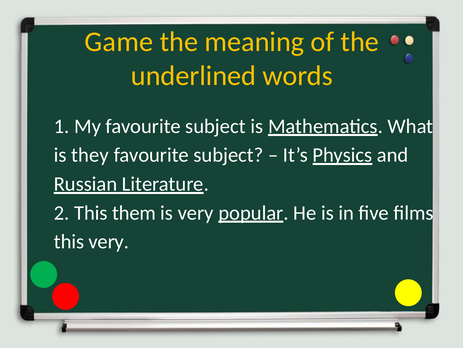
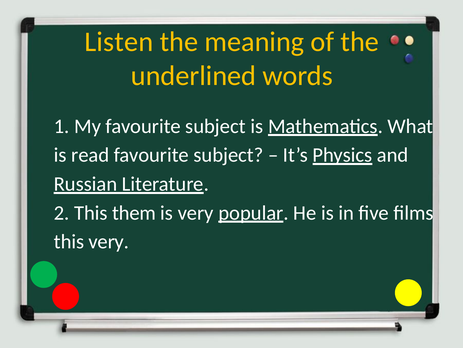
Game: Game -> Listen (119, 42)
they: they -> read (90, 155)
